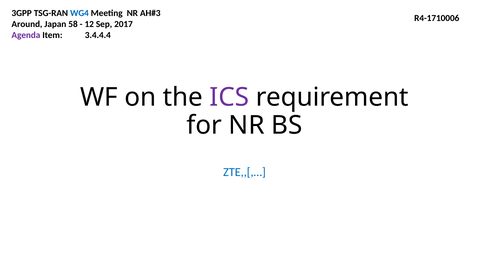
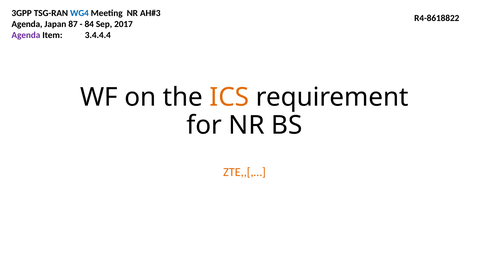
R4-1710006: R4-1710006 -> R4-8618822 (437, 18)
Around: Around -> Agenda (27, 24)
58: 58 -> 87 (73, 24)
12: 12 -> 84 (89, 24)
ICS colour: purple -> orange (229, 97)
ZTE,,[,… colour: blue -> orange (244, 172)
